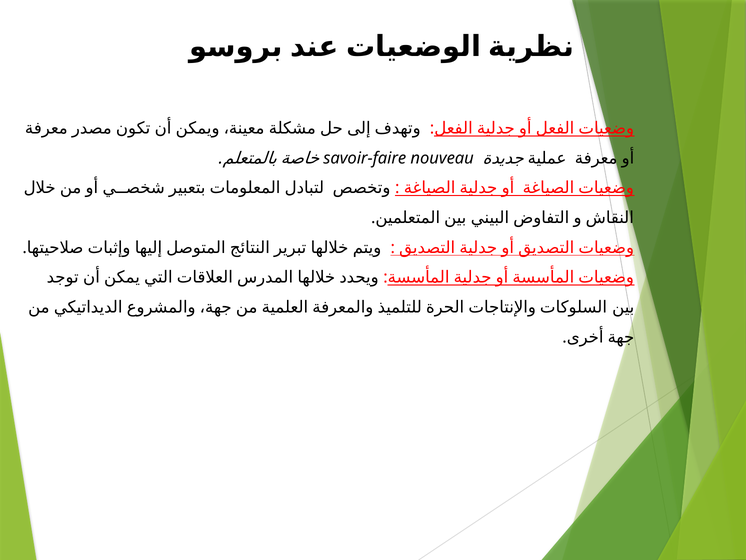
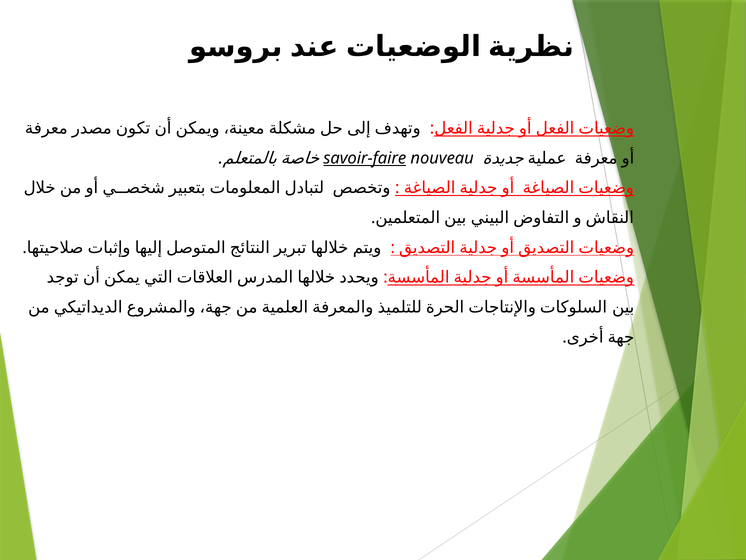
savoir-faire underline: none -> present (365, 158)
